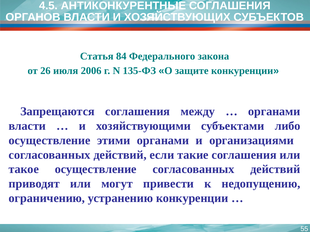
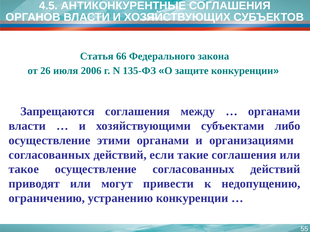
84: 84 -> 66 (121, 56)
